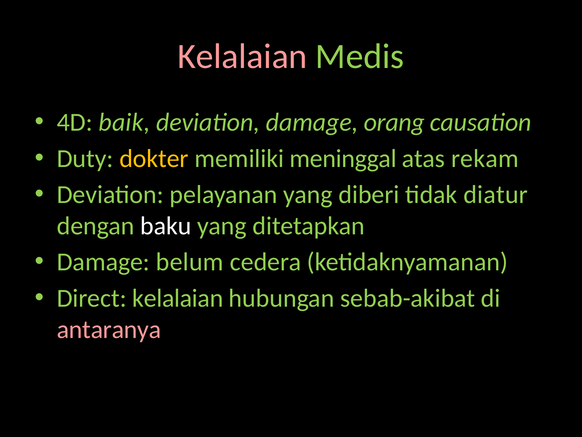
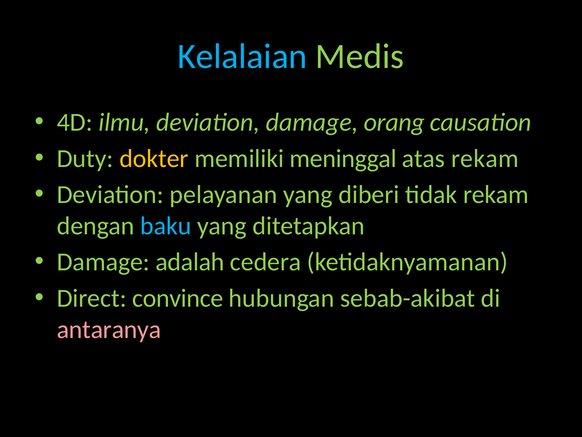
Kelalaian colour: pink -> light blue (242, 56)
baik: baik -> ilmu (124, 122)
tidak diatur: diatur -> rekam (496, 195)
baku colour: white -> light blue (166, 226)
belum: belum -> adalah (190, 262)
Direct kelalaian: kelalaian -> convince (178, 298)
